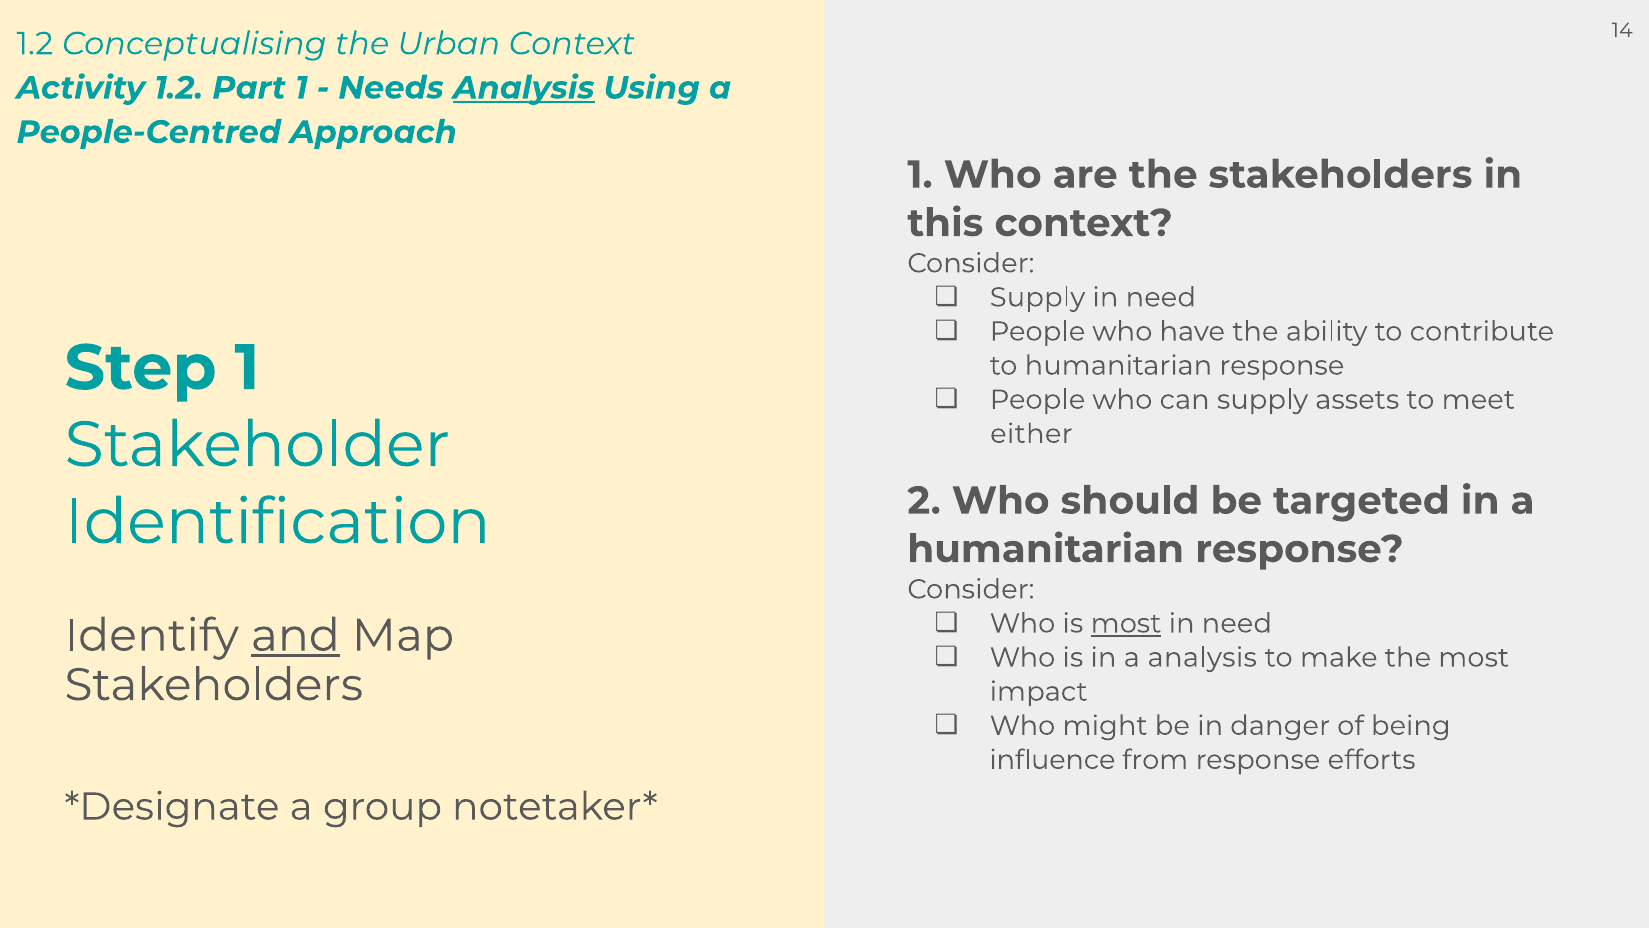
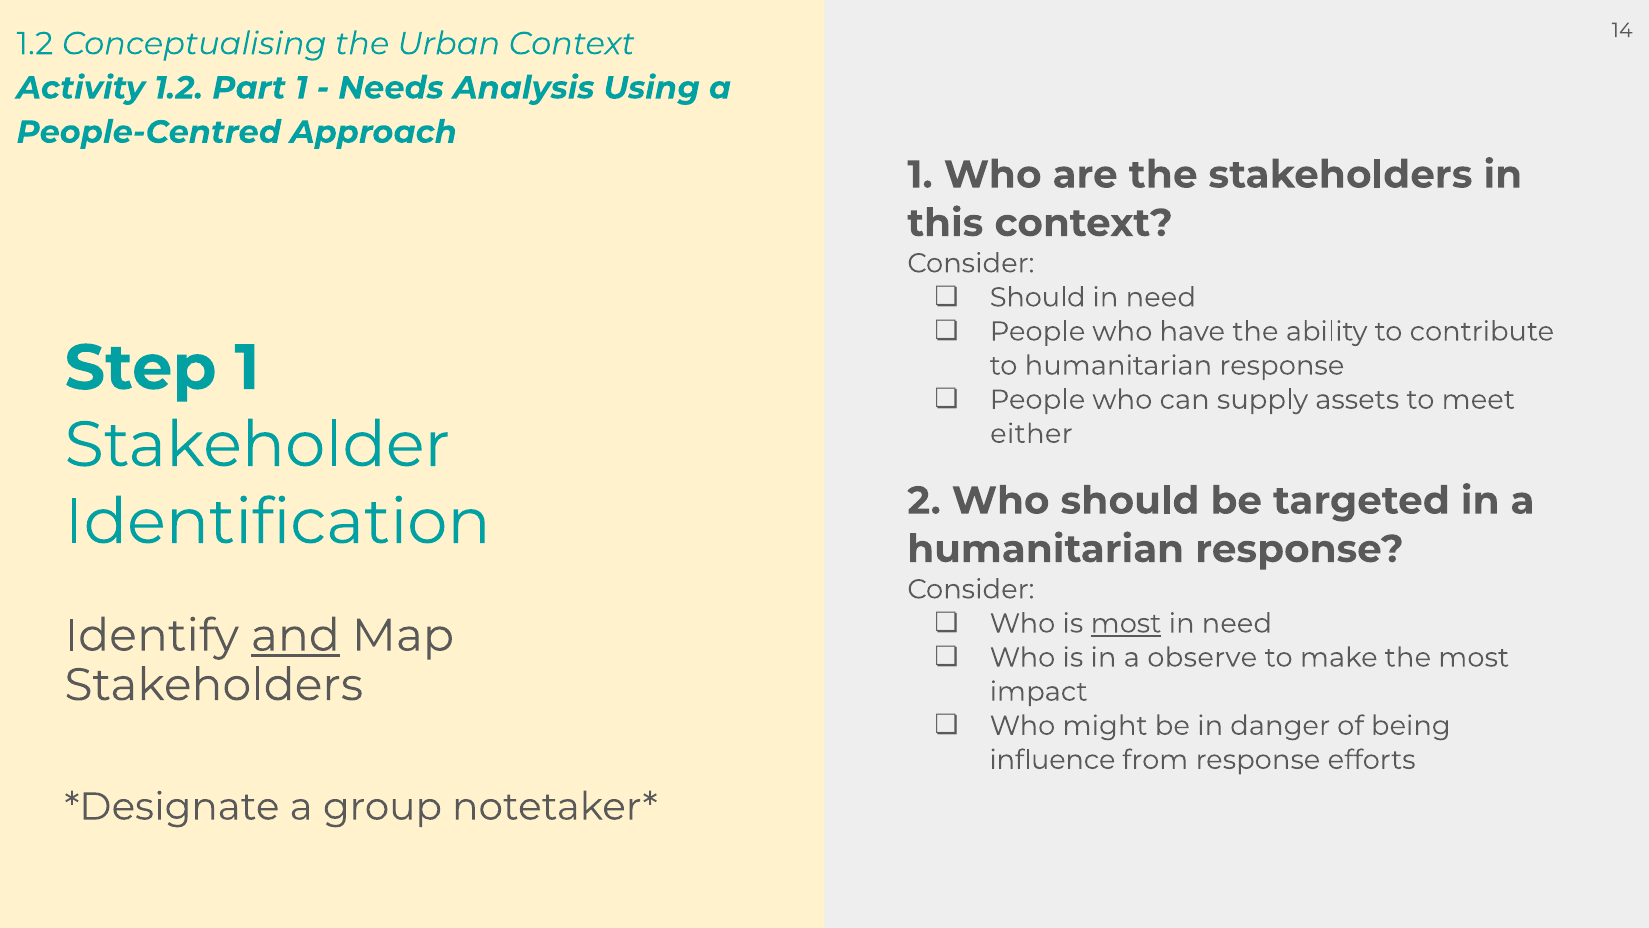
Analysis underline: present -> none (524, 88)
Supply: Supply -> Should (1038, 297)
a analysis: analysis -> observe (1202, 657)
